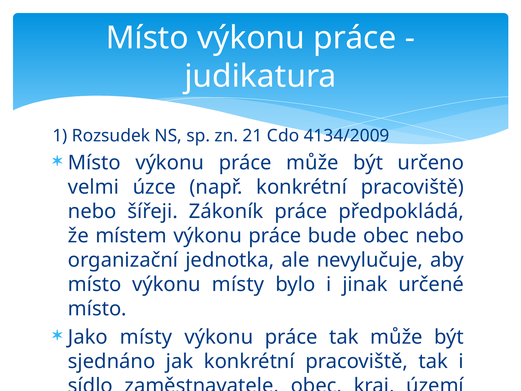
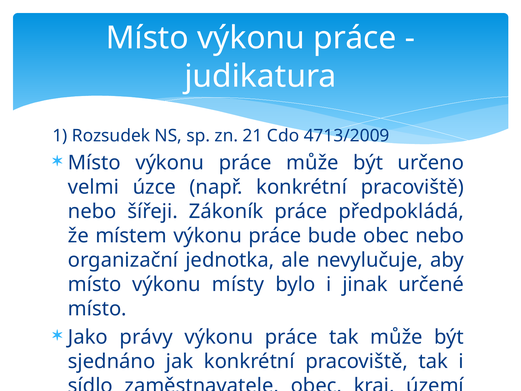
4134/2009: 4134/2009 -> 4713/2009 (347, 136)
Jako místy: místy -> právy (146, 337)
